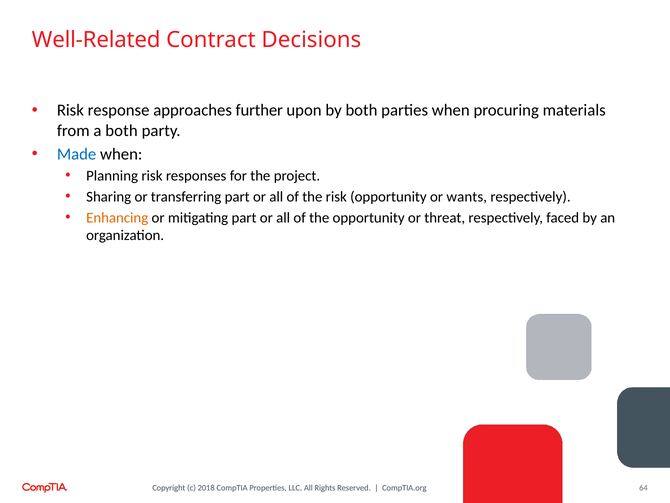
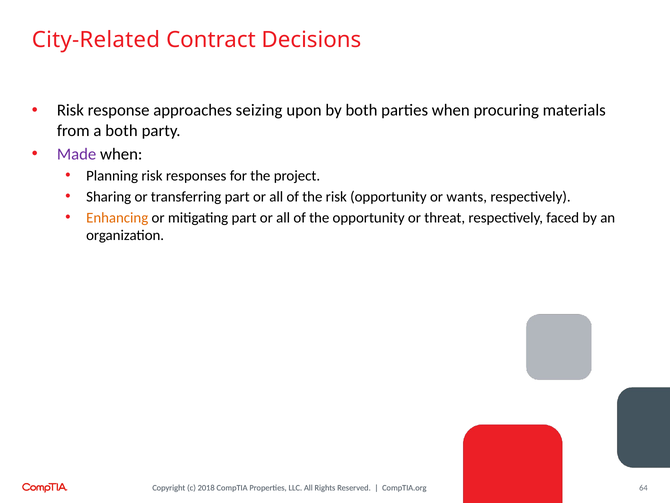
Well-Related: Well-Related -> City-Related (96, 40)
further: further -> seizing (259, 110)
Made colour: blue -> purple (77, 154)
